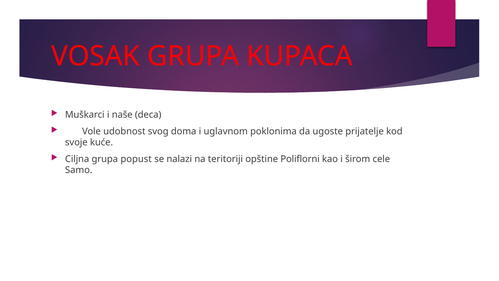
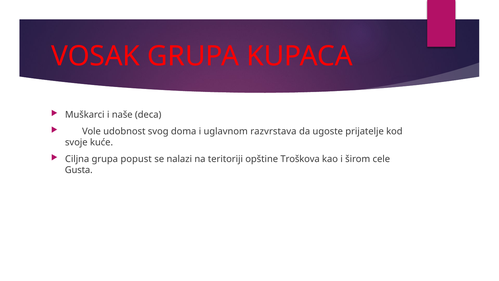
poklonima: poklonima -> razvrstava (273, 131)
Poliflorni: Poliflorni -> Troškova (300, 159)
Samo: Samo -> Gusta (79, 170)
